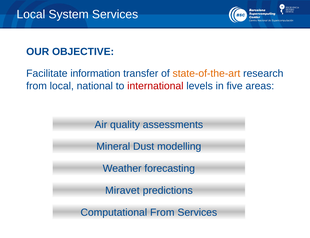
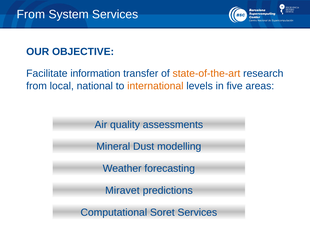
Local: Local -> From (31, 14)
international colour: red -> orange (155, 86)
Computational From: From -> Soret (162, 212)
